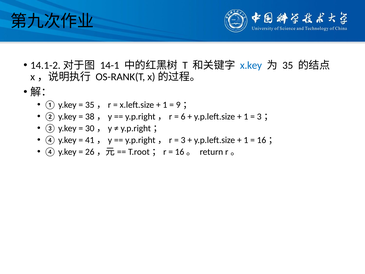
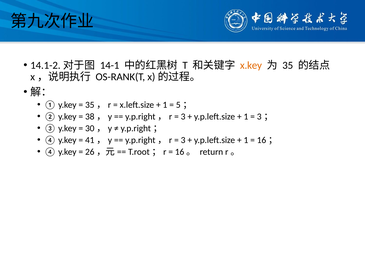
x.key colour: blue -> orange (251, 65)
9: 9 -> 5 (178, 105)
6: 6 -> 3 (183, 116)
